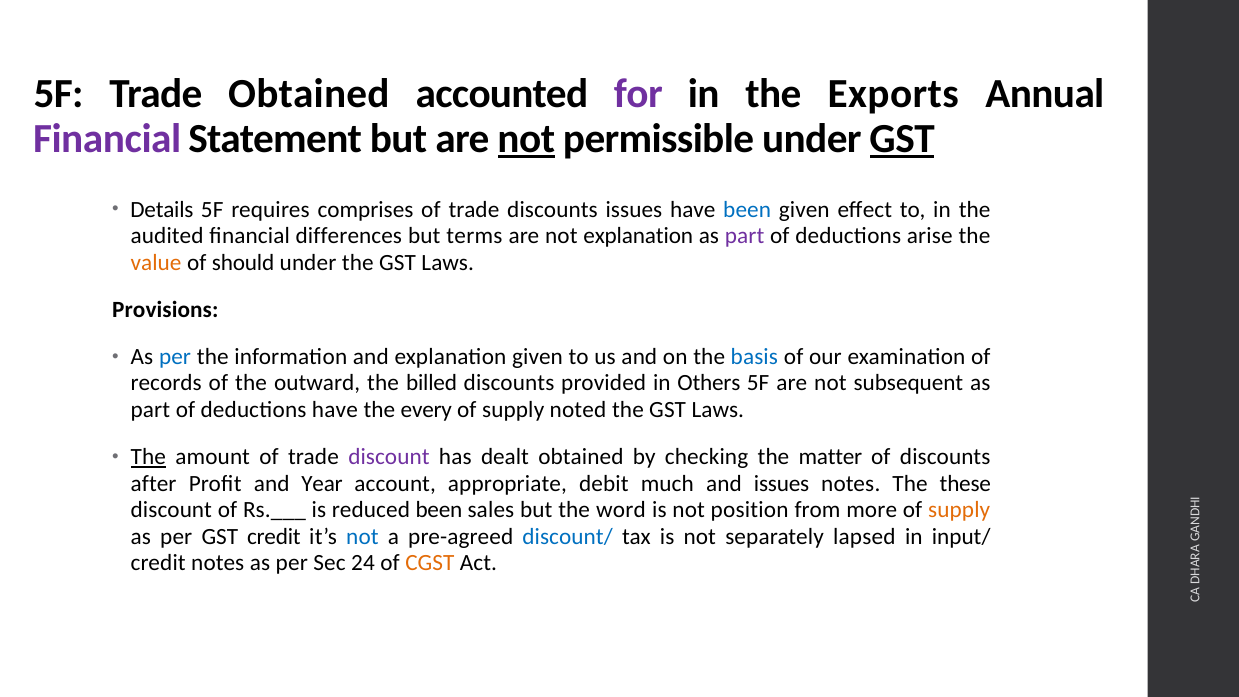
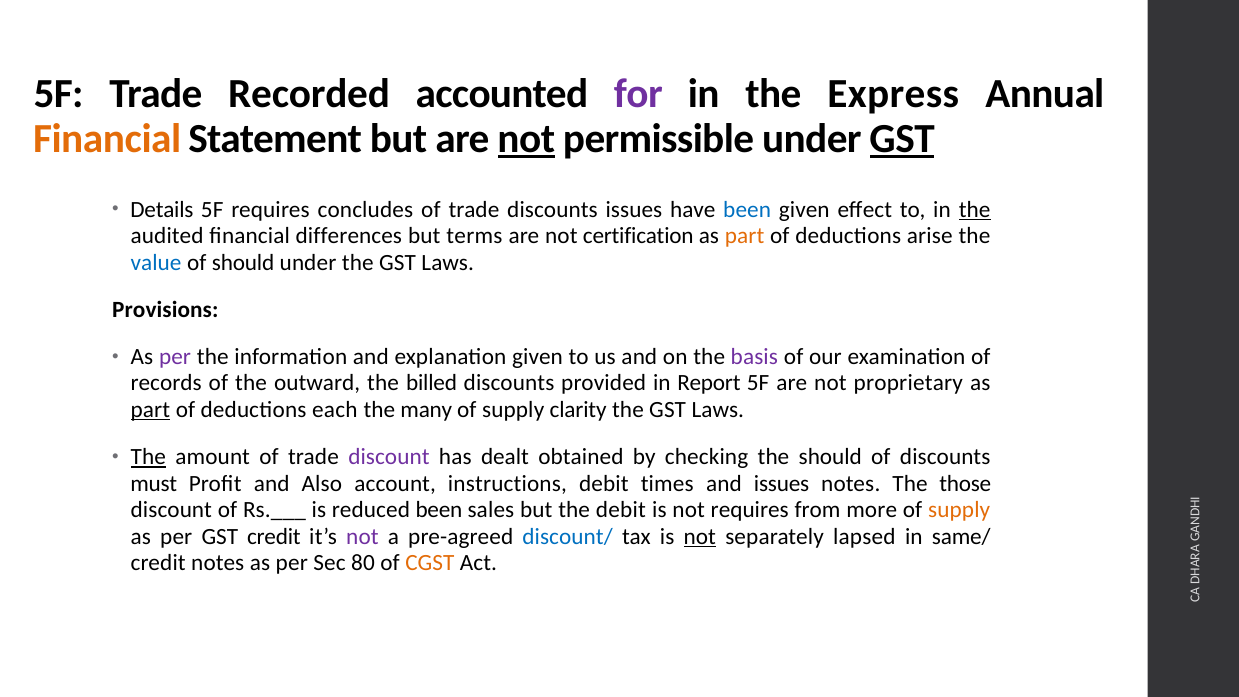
Trade Obtained: Obtained -> Recorded (309, 94)
Exports: Exports -> Express (893, 94)
Financial colour: purple -> orange (107, 139)
comprises: comprises -> concludes (365, 209)
the underline: none -> present (975, 209)
not explanation: explanation -> certification (638, 236)
part colour: purple -> orange (745, 236)
value colour: orange -> blue (156, 262)
per colour: blue -> purple (175, 357)
basis colour: blue -> purple (754, 357)
Others: Others -> Report (709, 383)
subsequent: subsequent -> proprietary (908, 383)
part underline: none -> present (150, 410)
deductions have: have -> each (335, 410)
every: every -> many (426, 410)
noted: noted -> clarity (578, 410)
the matter: matter -> should (830, 457)
after: after -> must (154, 483)
Year: Year -> Also (322, 483)
appropriate: appropriate -> instructions (507, 483)
much: much -> times (667, 483)
these: these -> those (965, 483)
the word: word -> debit (621, 510)
not position: position -> requires (750, 510)
not colour: blue -> purple (362, 536)
not underline: none -> present (700, 536)
input/: input/ -> same/ (961, 536)
24: 24 -> 80 (363, 563)
